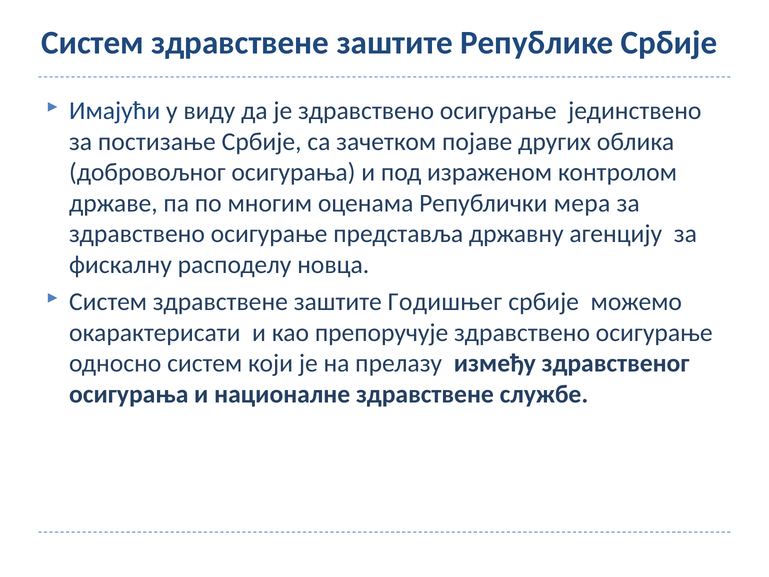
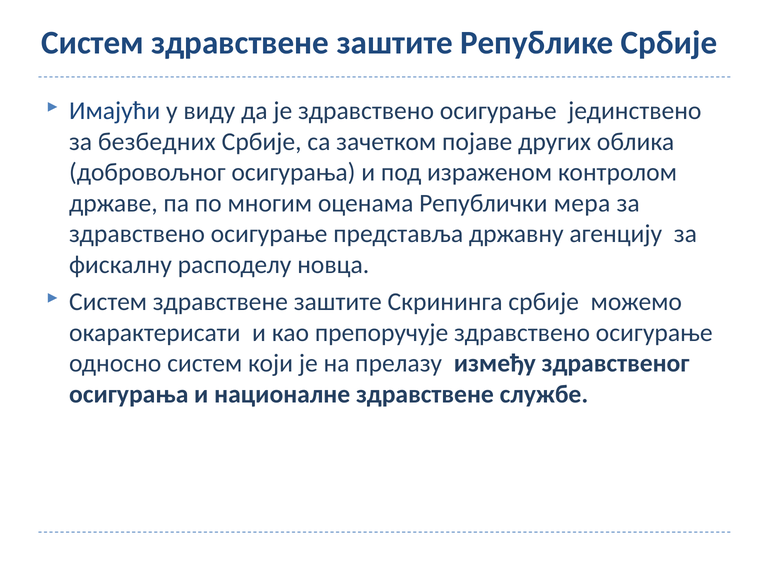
постизање: постизање -> безбедних (157, 141)
Годишњег: Годишњег -> Скрининга (445, 302)
